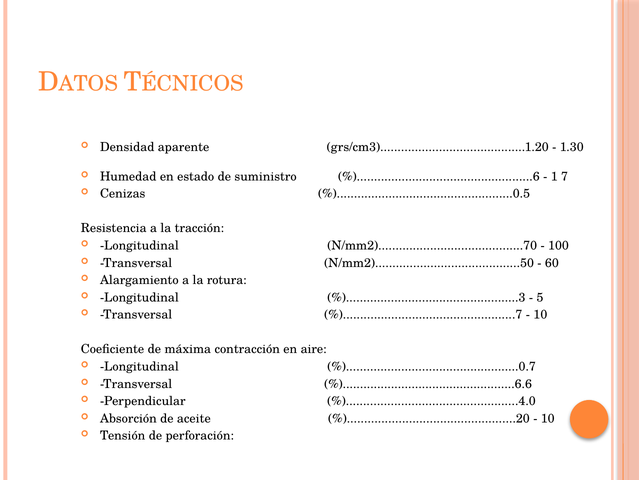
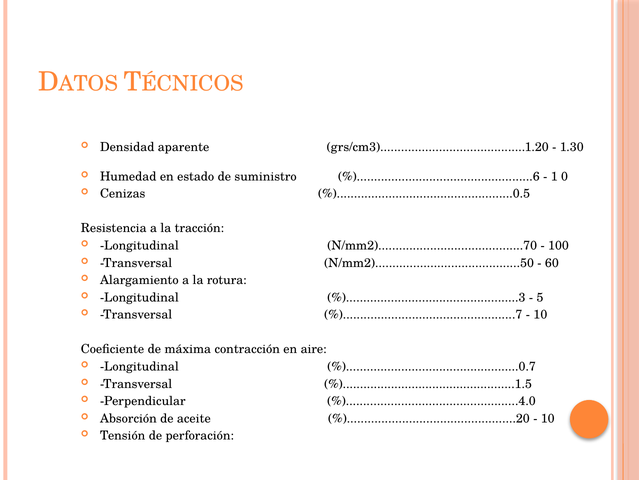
7: 7 -> 0 (565, 176)
%)..................................................6.6: %)..................................................6.6 -> %)..................................................1.5 (428, 383)
